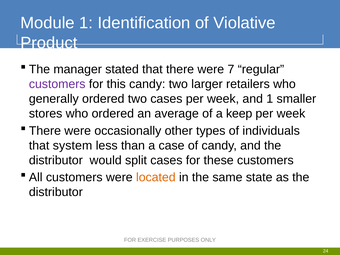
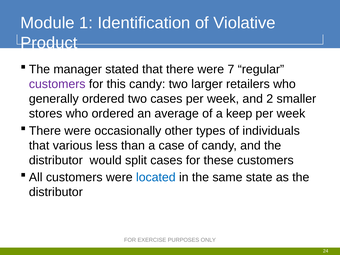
and 1: 1 -> 2 (270, 99)
system: system -> various (73, 145)
located colour: orange -> blue (156, 177)
